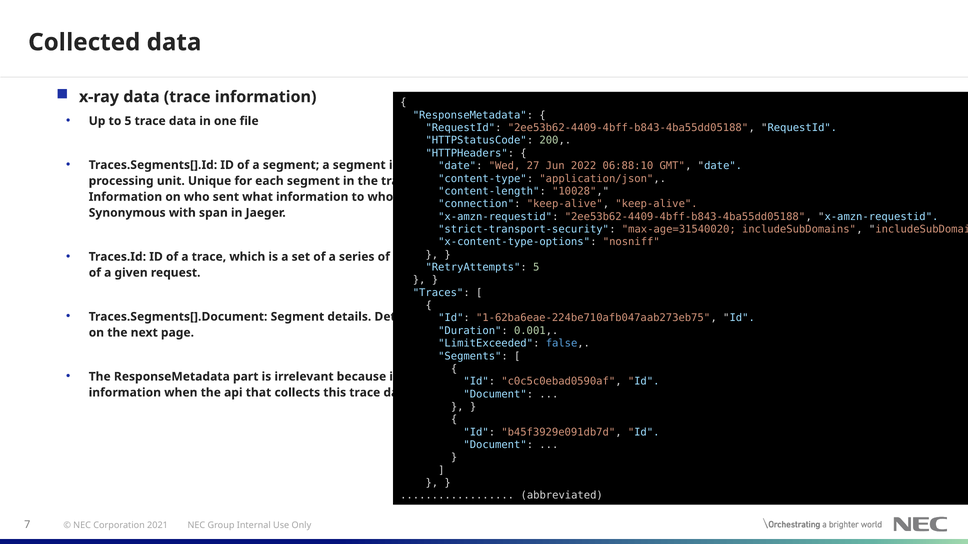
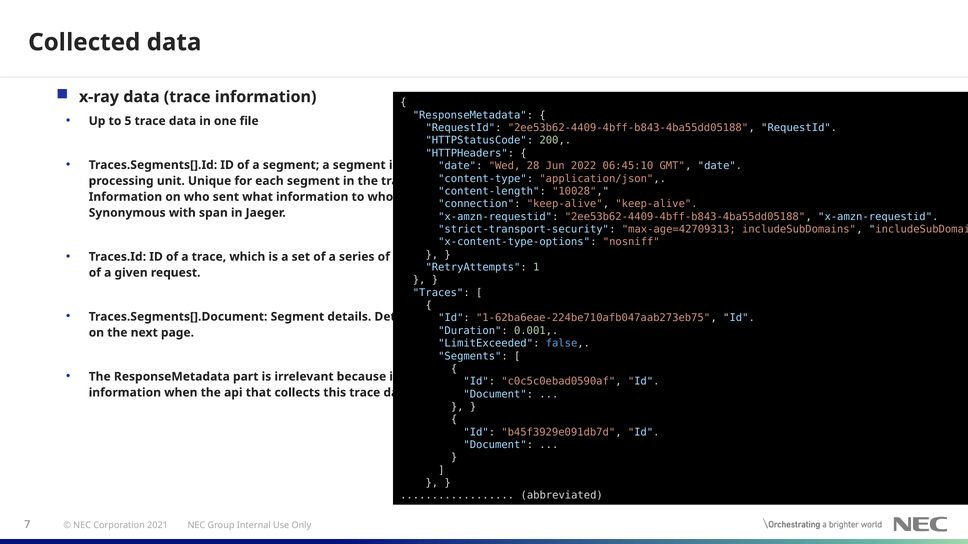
27: 27 -> 28 (533, 166)
06:88:10: 06:88:10 -> 06:45:10 (628, 166)
max-age=31540020: max-age=31540020 -> max-age=42709313 (679, 229)
RetryAttempts 5: 5 -> 1 (536, 268)
